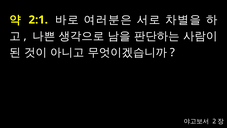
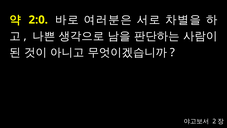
2:1: 2:1 -> 2:0 (38, 20)
